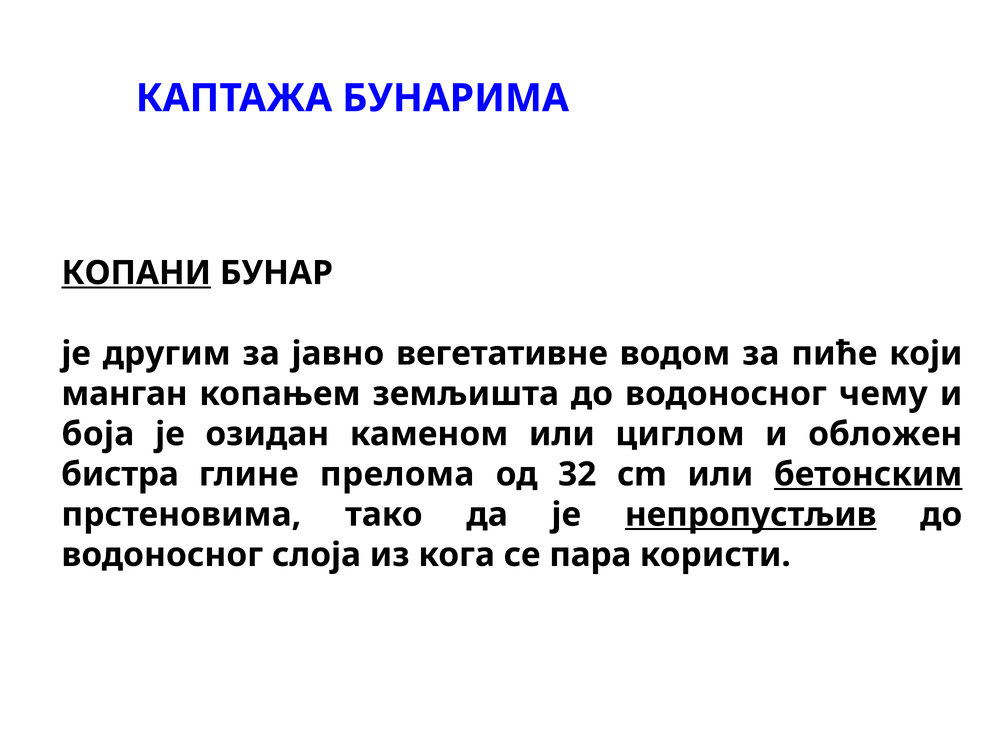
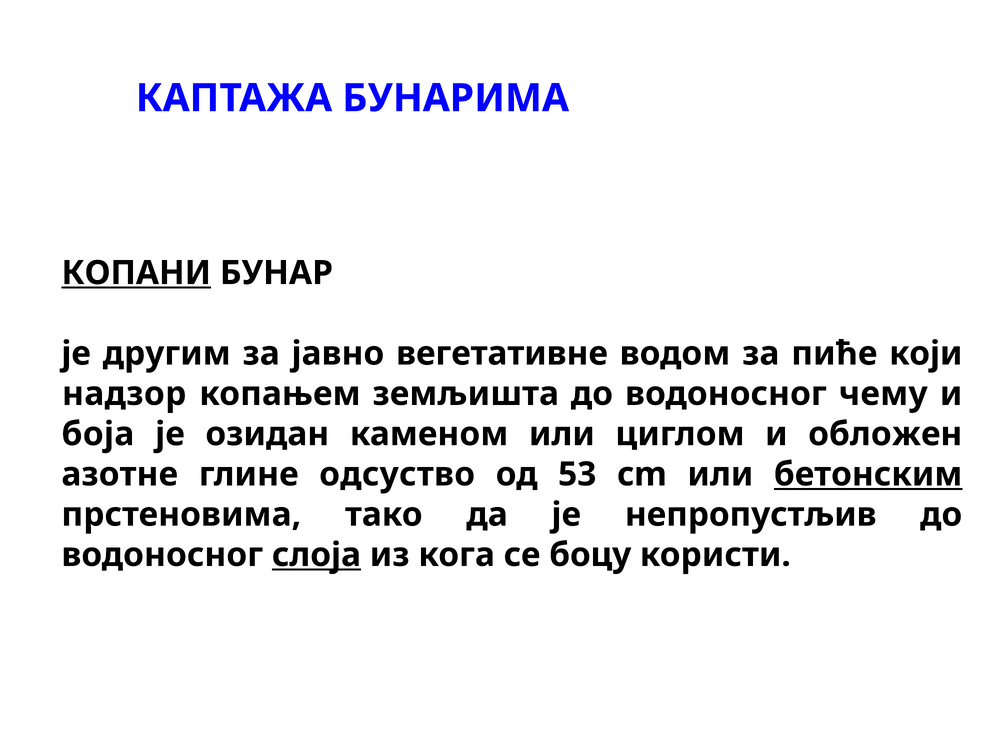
манган: манган -> надзор (124, 394)
бистра: бистра -> азотне (120, 474)
прелома: прелома -> одсуство (397, 474)
32: 32 -> 53 (577, 474)
непропустљив underline: present -> none (751, 514)
слоја underline: none -> present (316, 555)
пара: пара -> боцу (590, 555)
